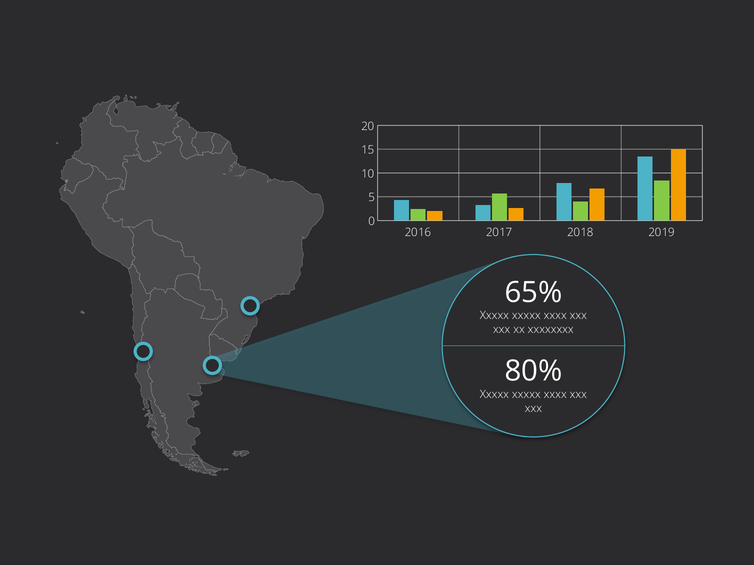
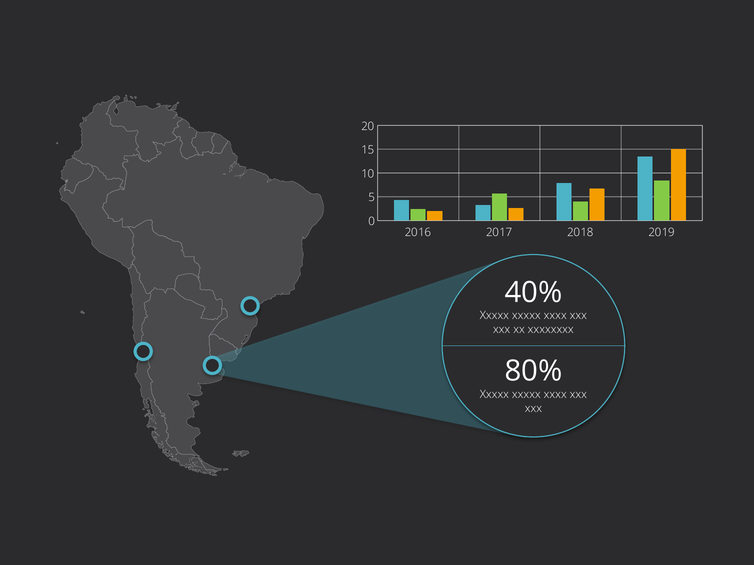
65%: 65% -> 40% (533, 293)
